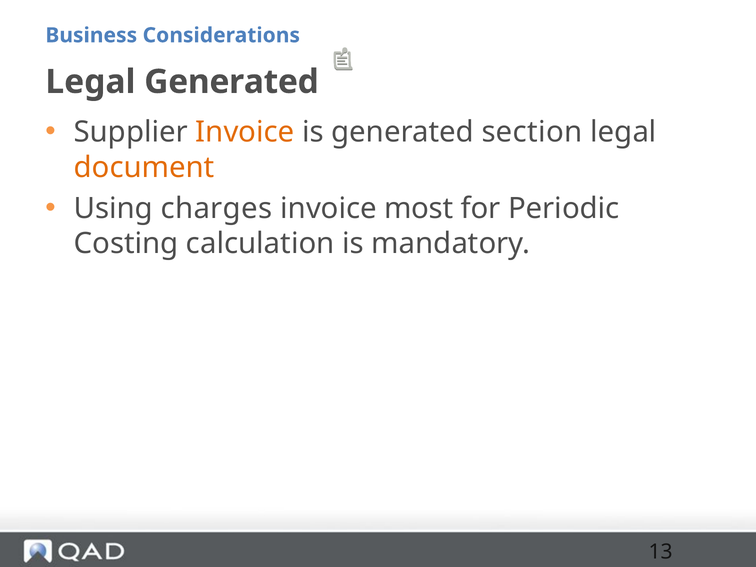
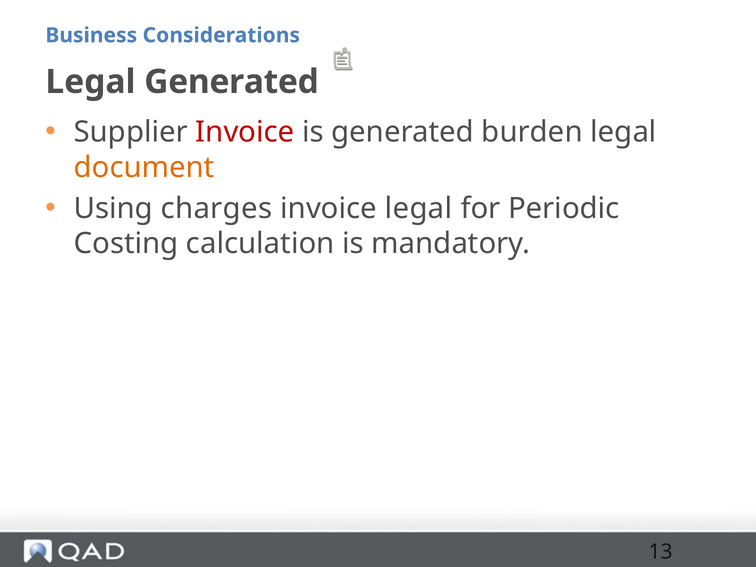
Invoice colour: orange -> red (245, 132)
section: section -> burden (532, 132)
invoice most: most -> legal (419, 209)
